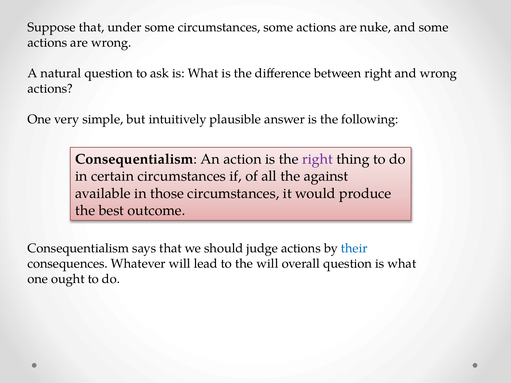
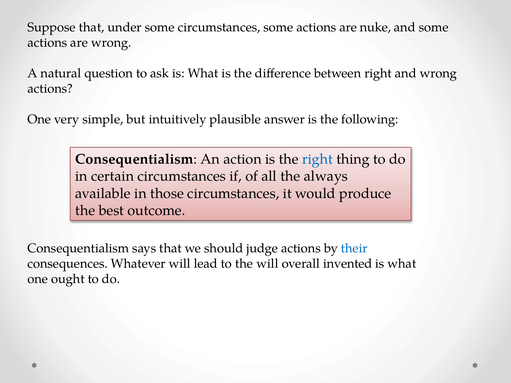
right colour: purple -> blue (317, 159)
against: against -> always (326, 176)
overall question: question -> invented (348, 264)
